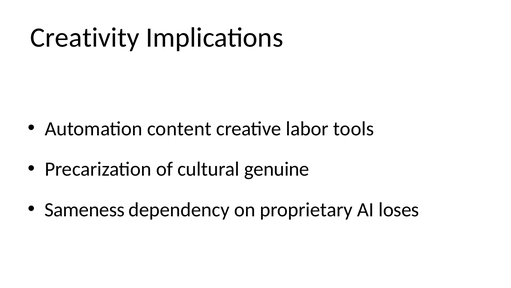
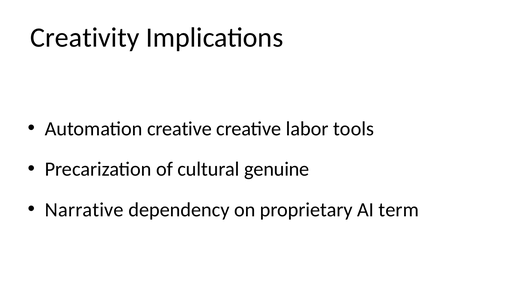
Automation content: content -> creative (179, 128)
Sameness: Sameness -> Narrative (84, 209)
loses: loses -> term (399, 209)
